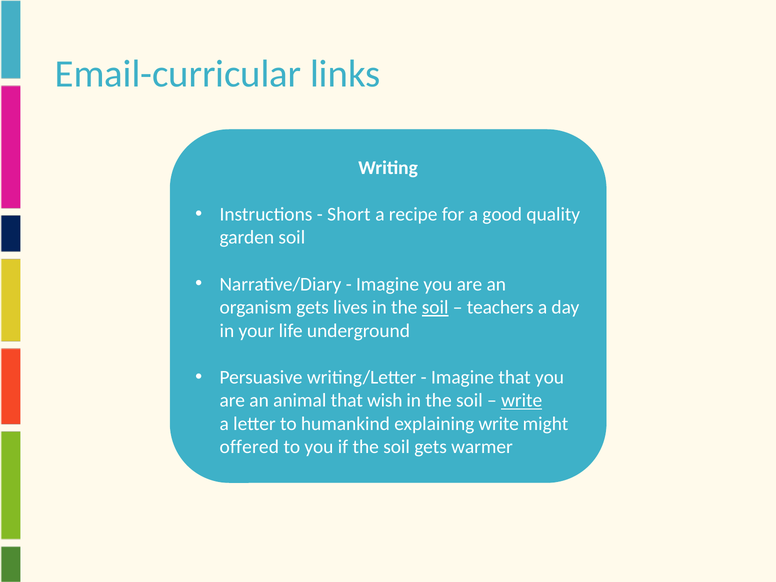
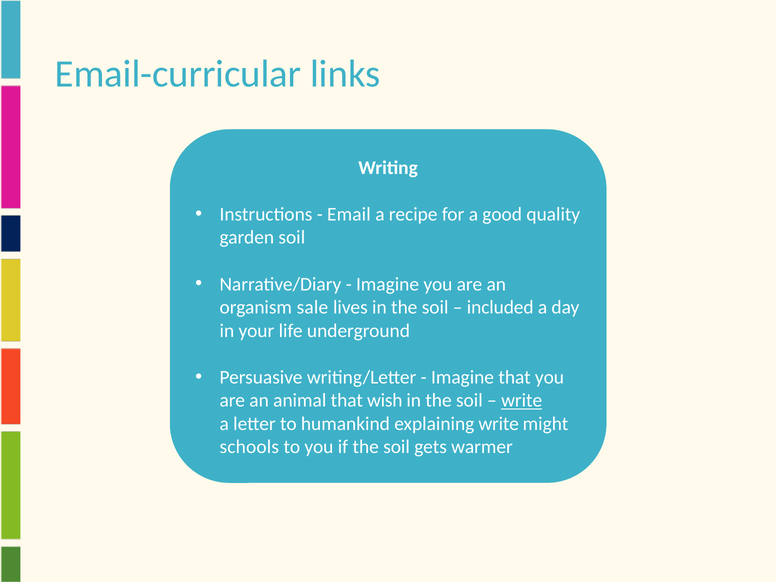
Short: Short -> Email (349, 214)
organism gets: gets -> sale (312, 307)
soil underline: present -> none (435, 307)
teachers: teachers -> included (500, 307)
offered: offered -> schools (249, 447)
